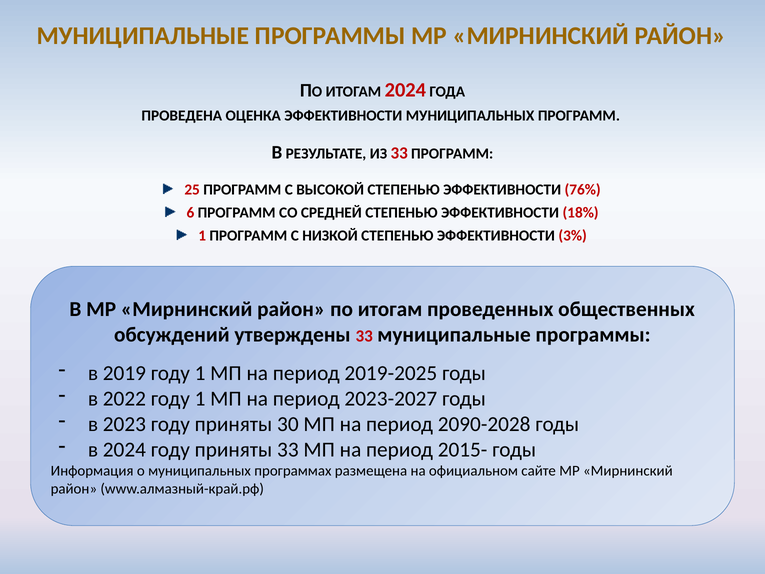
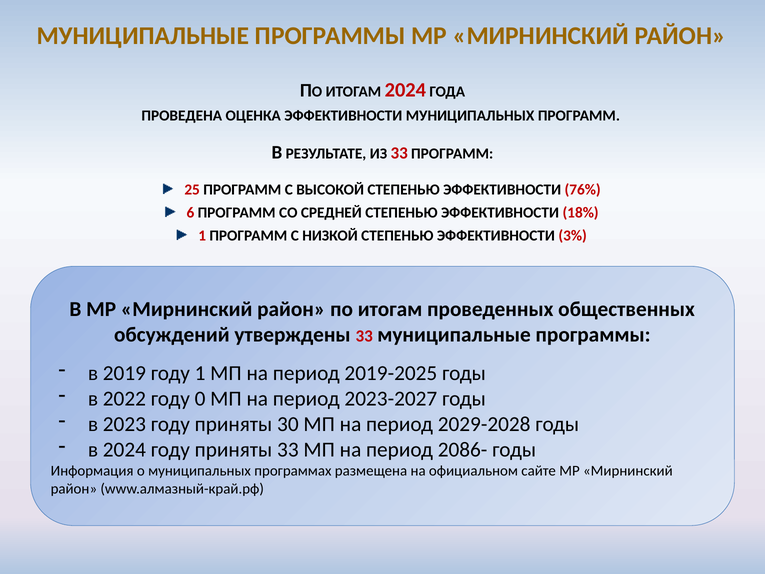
2022 году 1: 1 -> 0 (200, 398)
2090-2028: 2090-2028 -> 2029-2028 (484, 424)
2015-: 2015- -> 2086- (463, 450)
